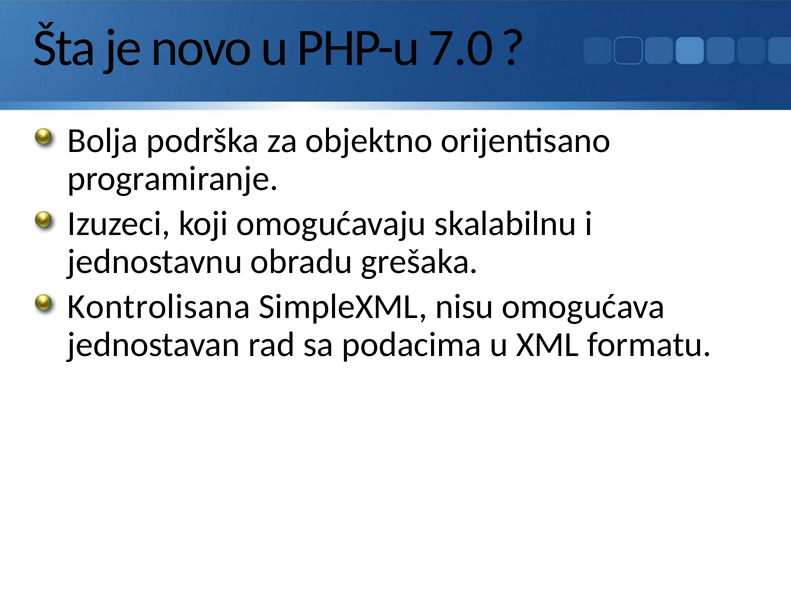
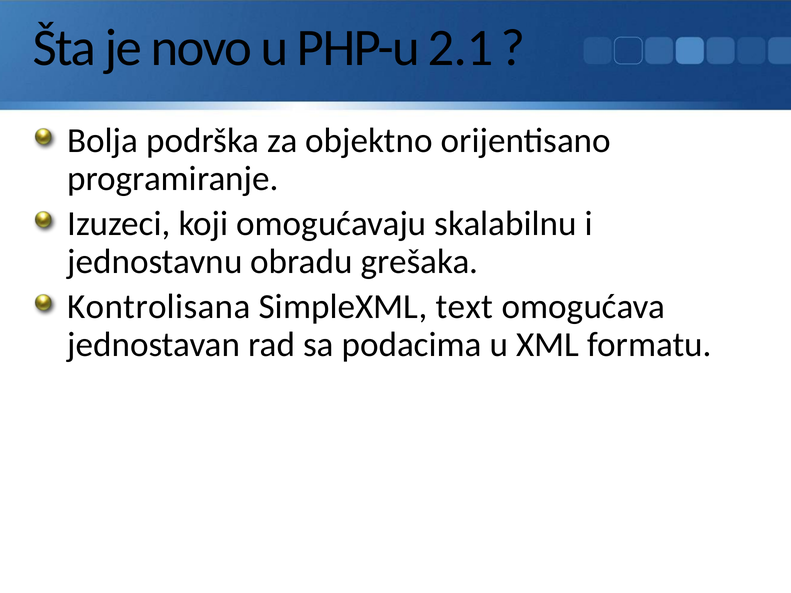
7.0: 7.0 -> 2.1 (461, 48)
nisu: nisu -> text (464, 307)
